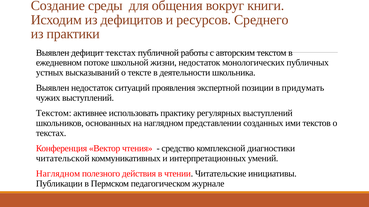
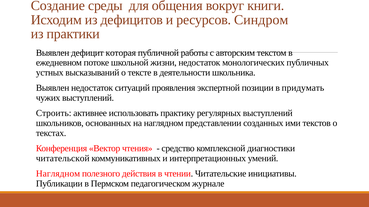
Среднего: Среднего -> Синдром (261, 20)
дефицит текстах: текстах -> которая (121, 53)
Текстом: Текстом -> Строить (54, 113)
